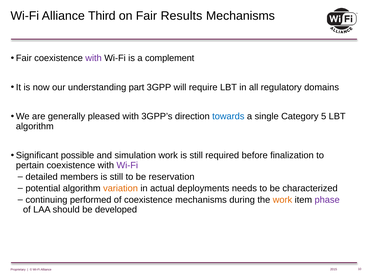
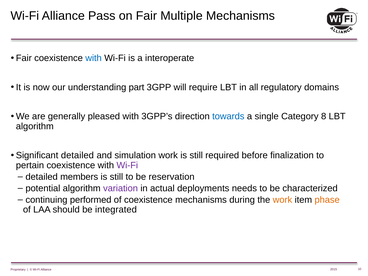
Third: Third -> Pass (102, 16)
Results: Results -> Multiple (182, 16)
with colour: purple -> blue (94, 58)
complement: complement -> interoperate (170, 58)
5: 5 -> 8 (324, 116)
Significant possible: possible -> detailed (77, 155)
variation colour: orange -> purple (121, 188)
phase colour: purple -> orange (327, 200)
developed: developed -> integrated (116, 210)
